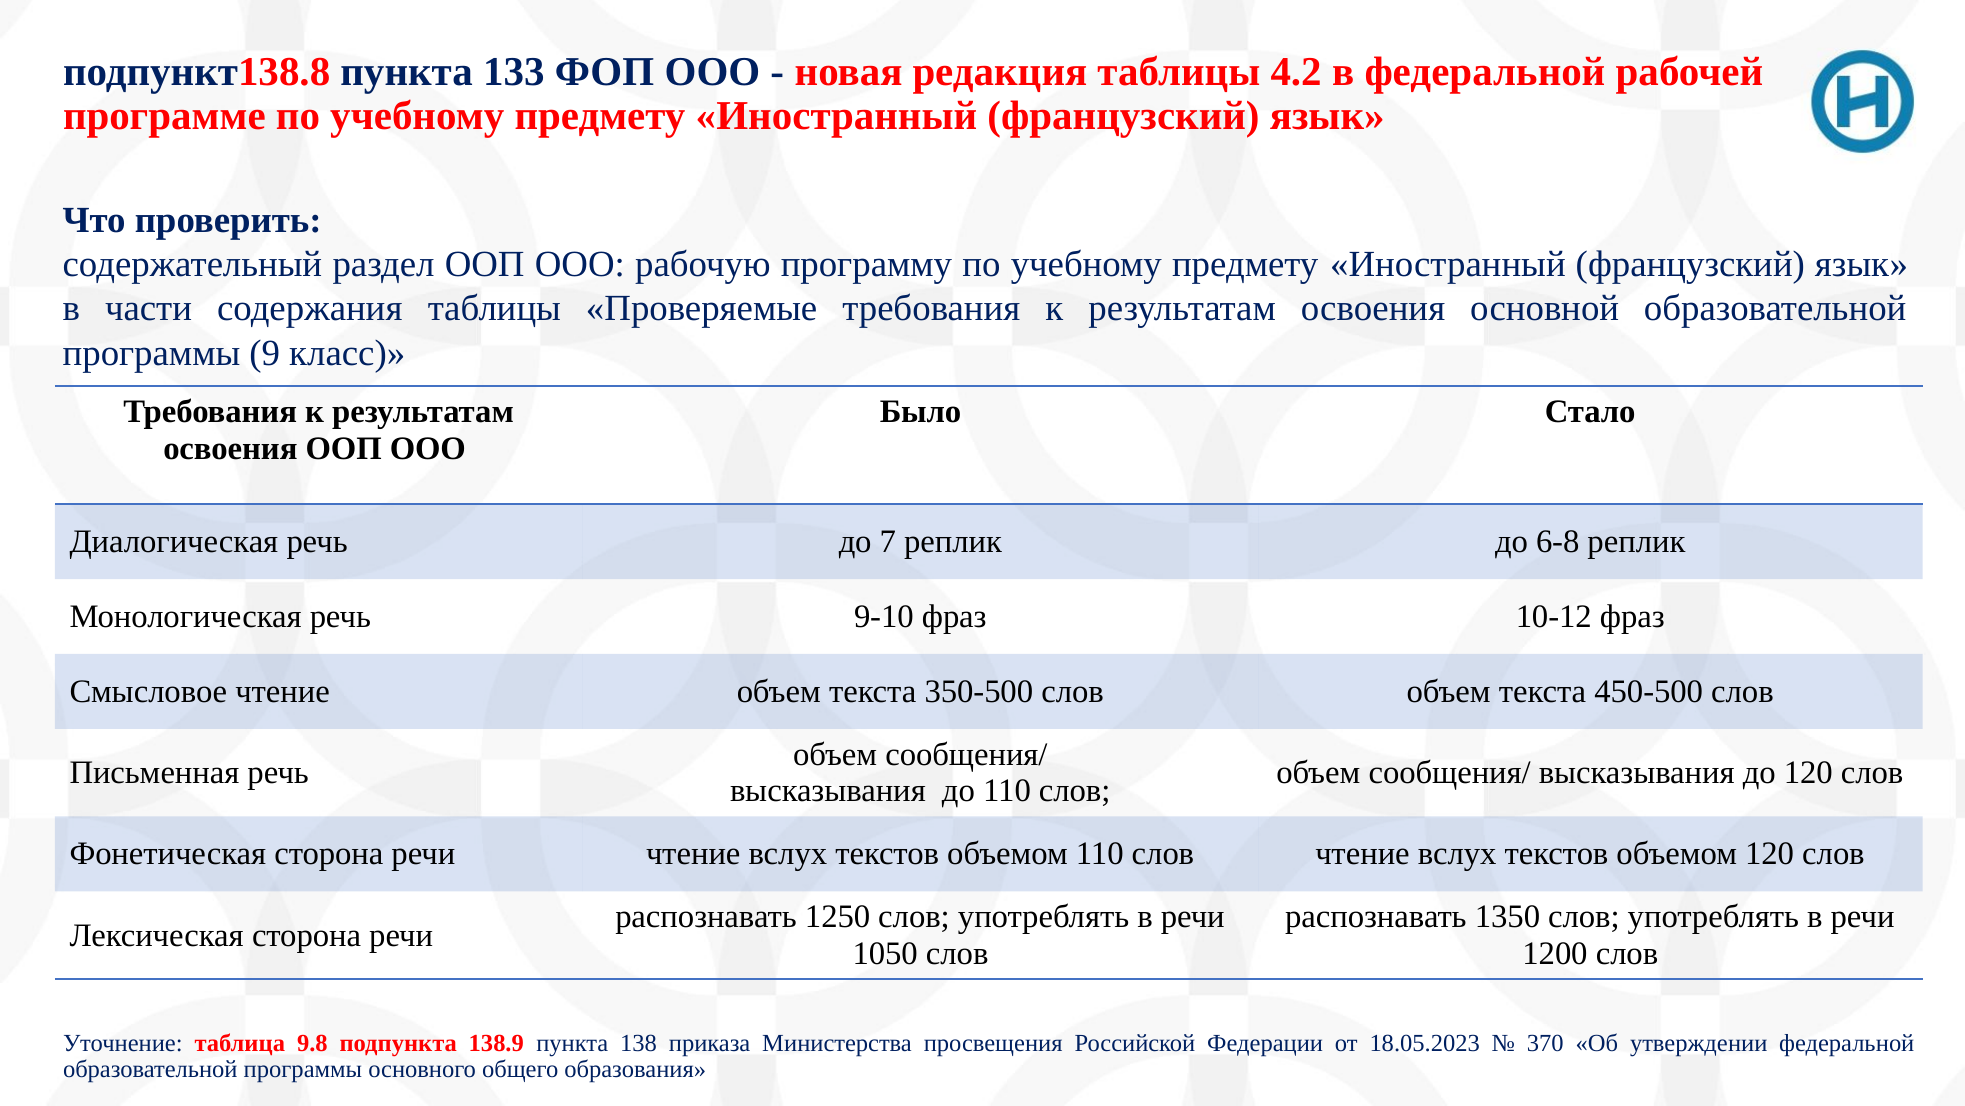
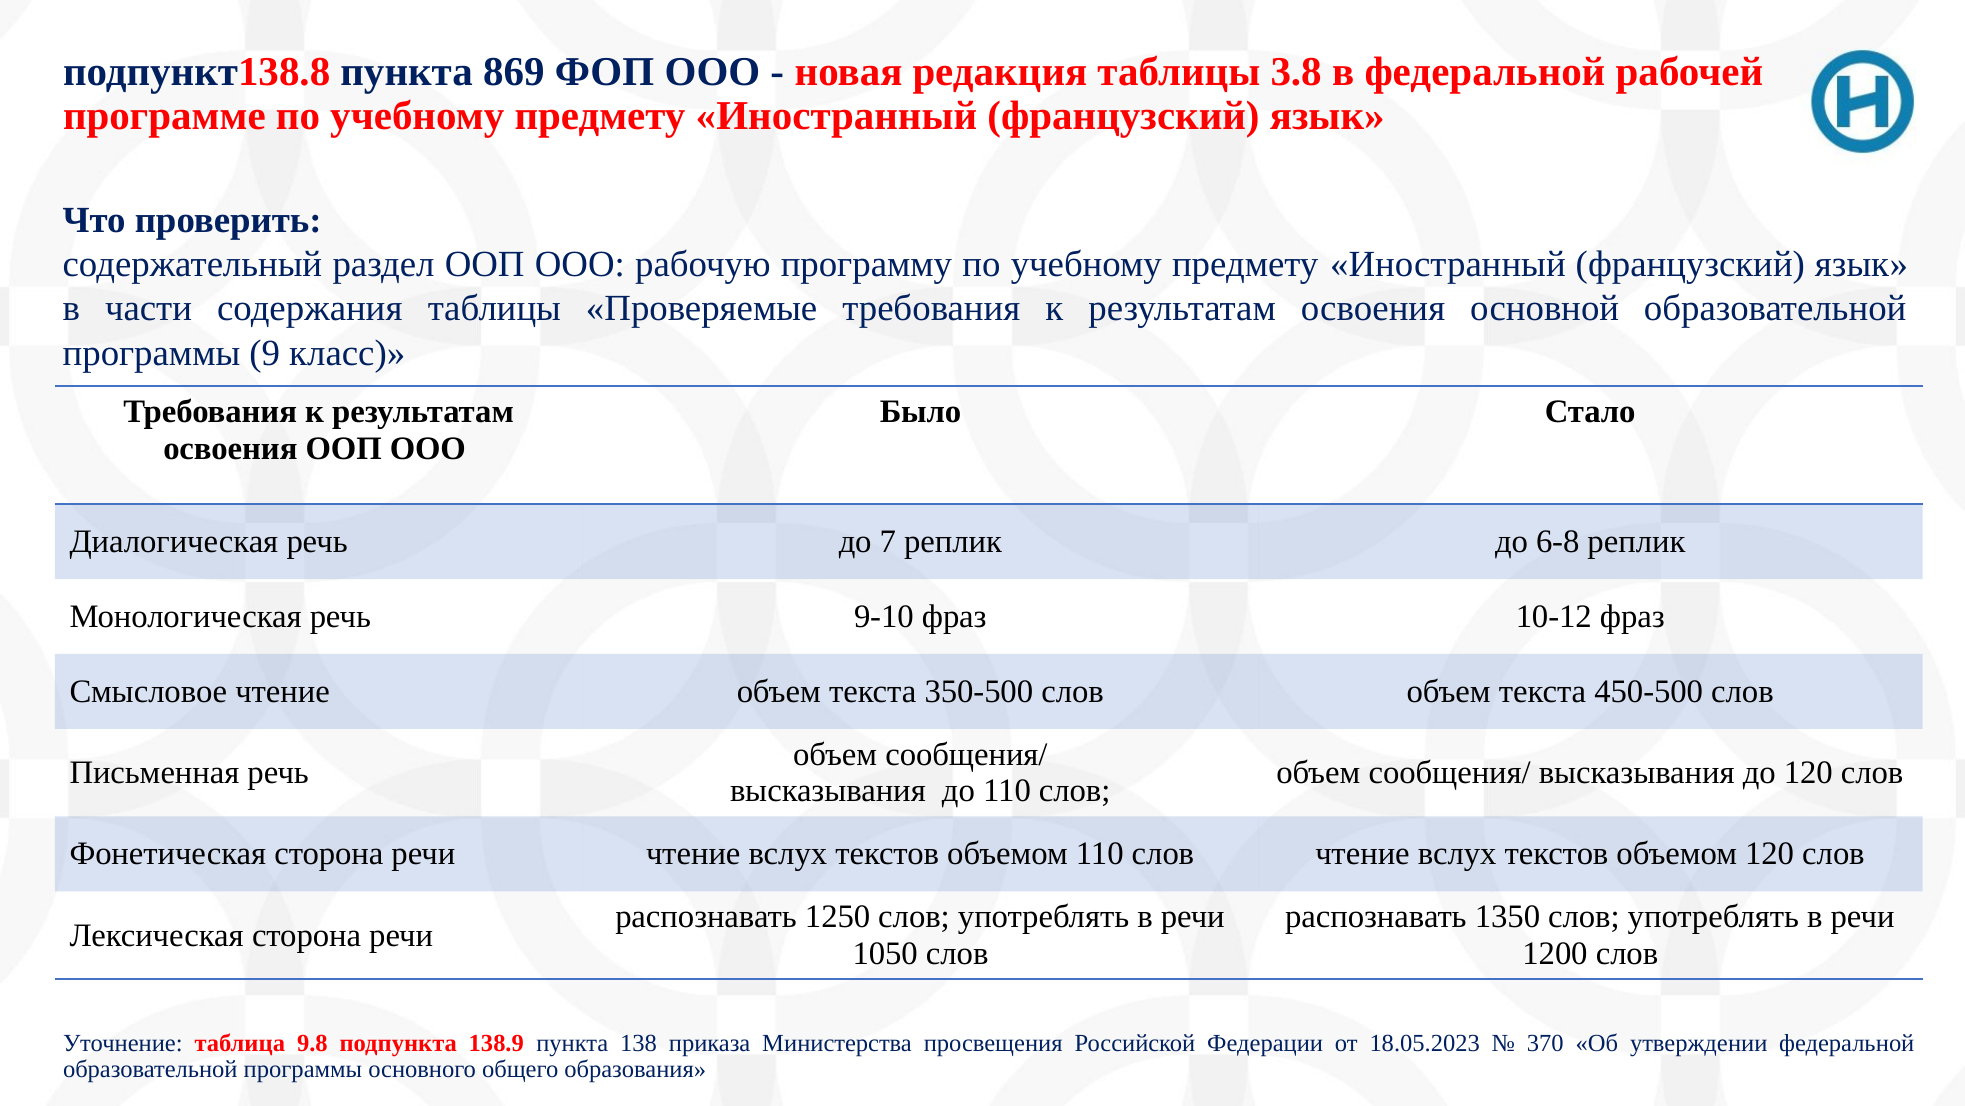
133: 133 -> 869 (514, 72)
4.2: 4.2 -> 3.8 (1296, 72)
